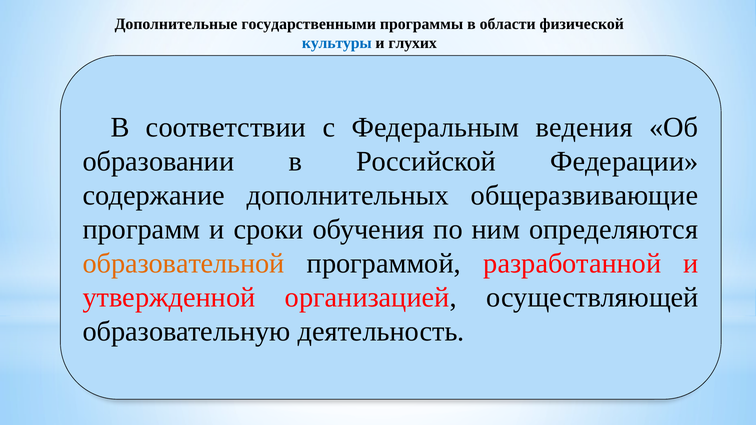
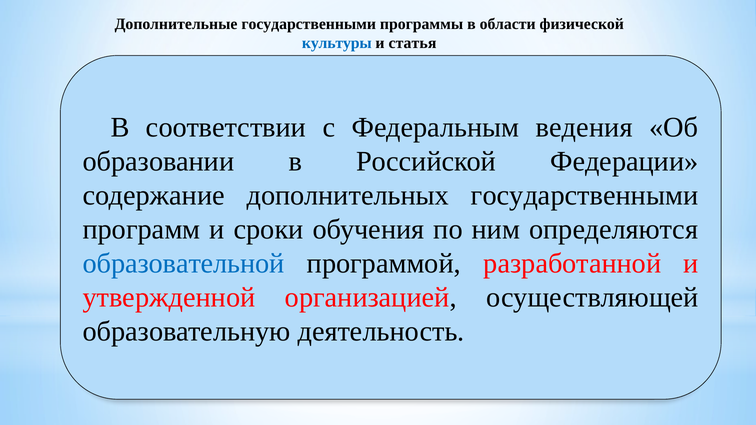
глухих: глухих -> статья (413, 43)
дополнительных общеразвивающие: общеразвивающие -> государственными (585, 195)
образовательной colour: orange -> blue (184, 263)
